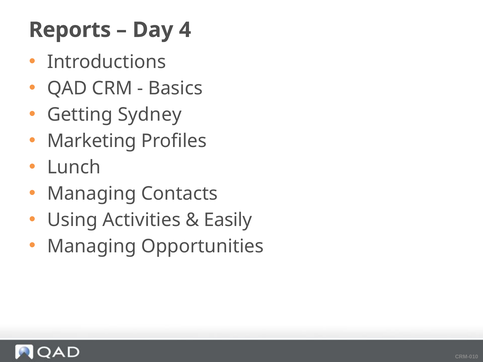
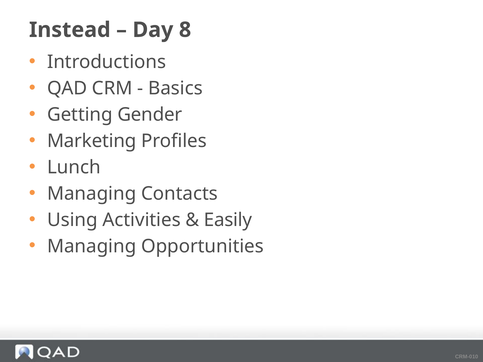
Reports: Reports -> Instead (70, 30)
4: 4 -> 8 (185, 30)
Sydney: Sydney -> Gender (150, 115)
